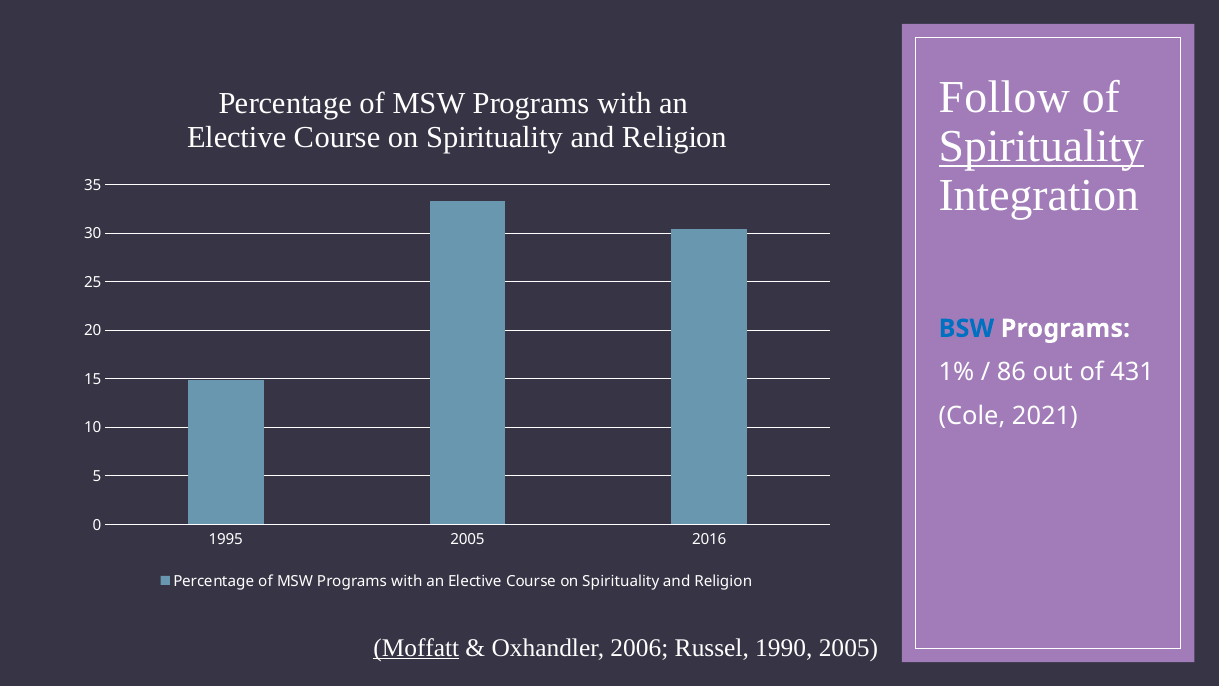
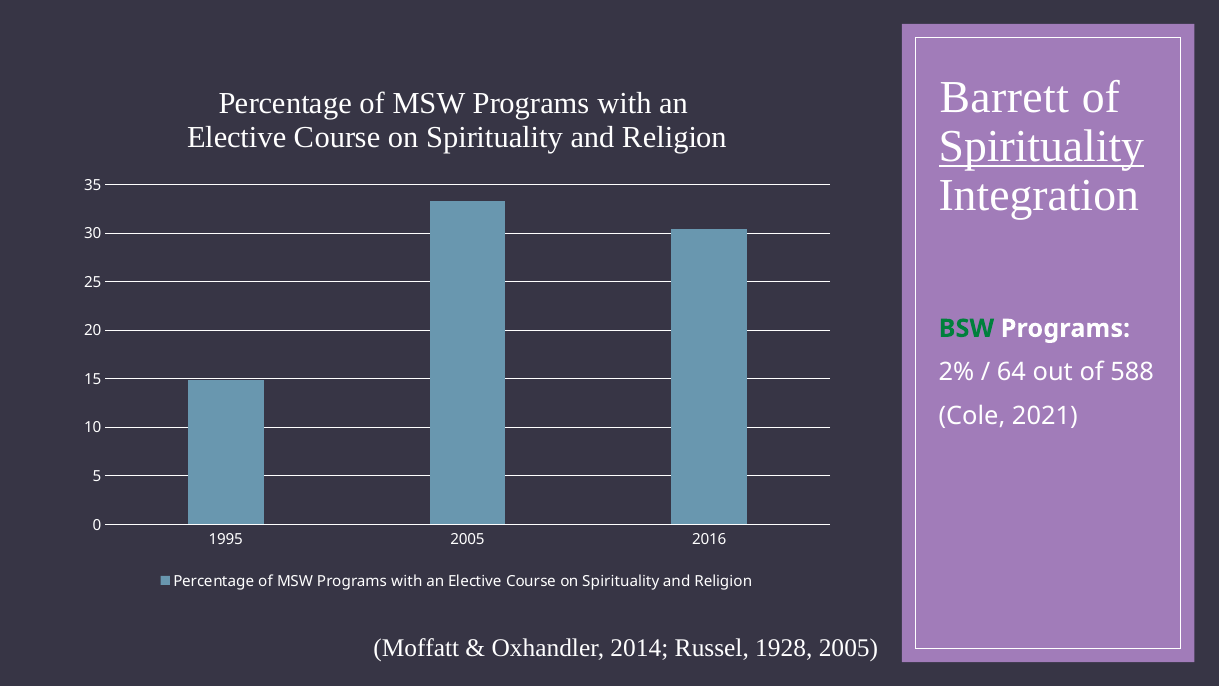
Follow: Follow -> Barrett (1004, 97)
BSW colour: blue -> green (966, 328)
1%: 1% -> 2% (956, 372)
86: 86 -> 64 (1011, 372)
431: 431 -> 588 (1132, 372)
Moffatt underline: present -> none (416, 647)
2006: 2006 -> 2014 (639, 647)
1990: 1990 -> 1928 (784, 647)
